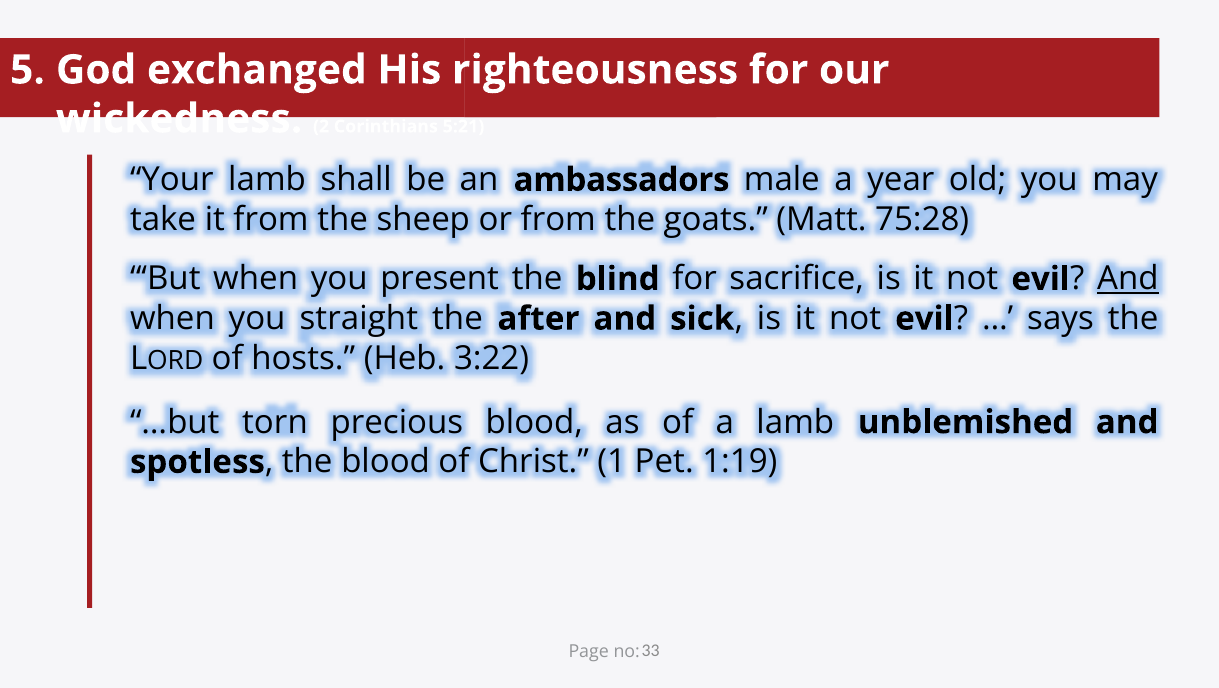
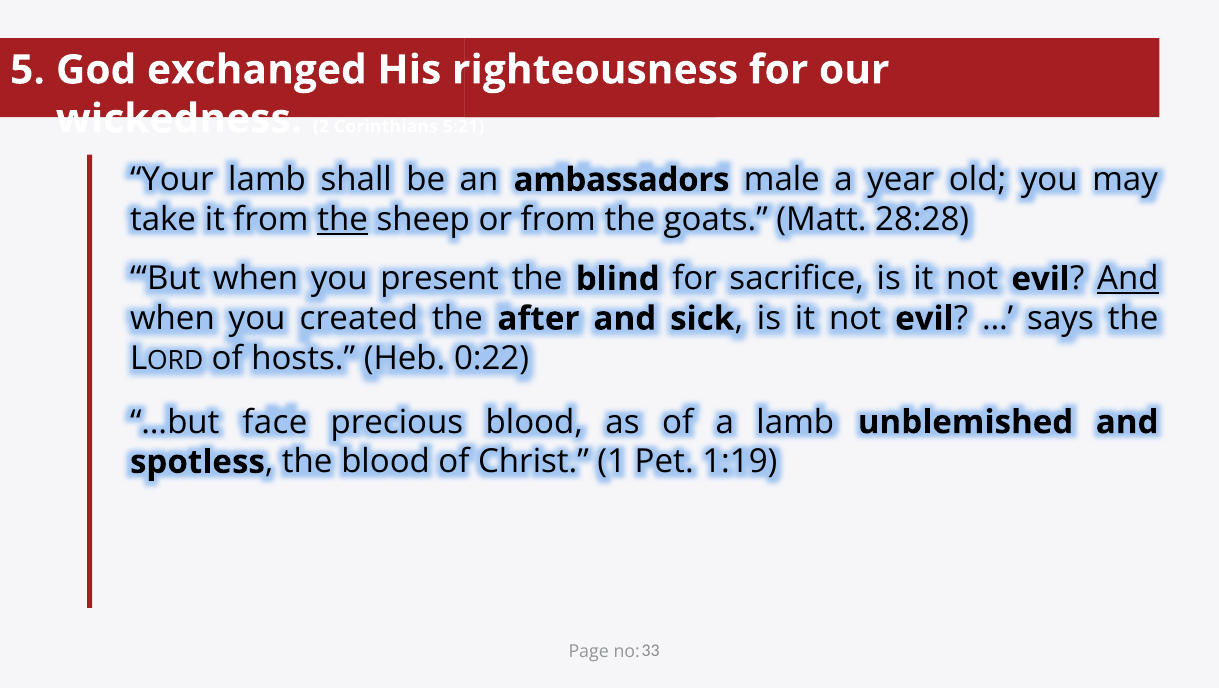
the underline: none -> present (343, 219)
75:28: 75:28 -> 28:28 (922, 219)
straight: straight -> created (359, 318)
3:22: 3:22 -> 0:22 (492, 358)
torn: torn -> face (275, 422)
